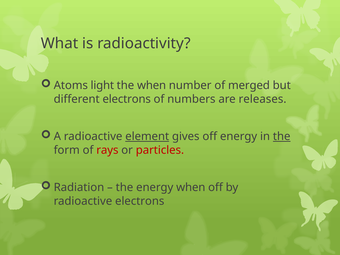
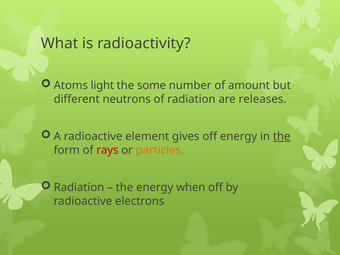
the when: when -> some (152, 86)
merged: merged -> amount (249, 86)
different electrons: electrons -> neutrons (127, 99)
of numbers: numbers -> radiation (191, 99)
element underline: present -> none (147, 137)
particles colour: red -> orange (160, 150)
